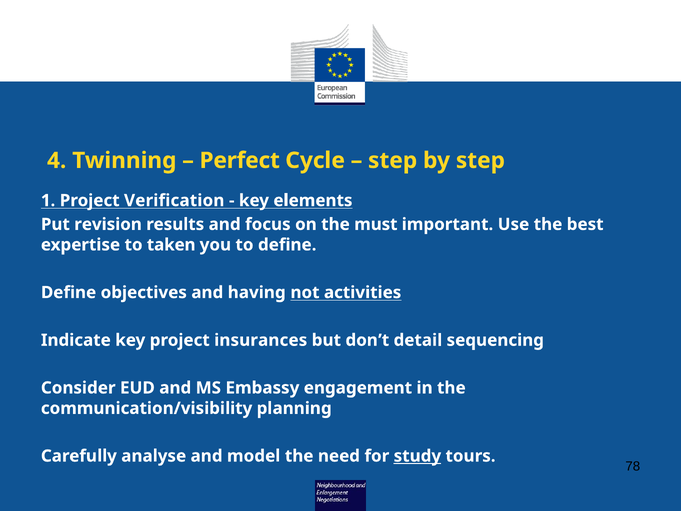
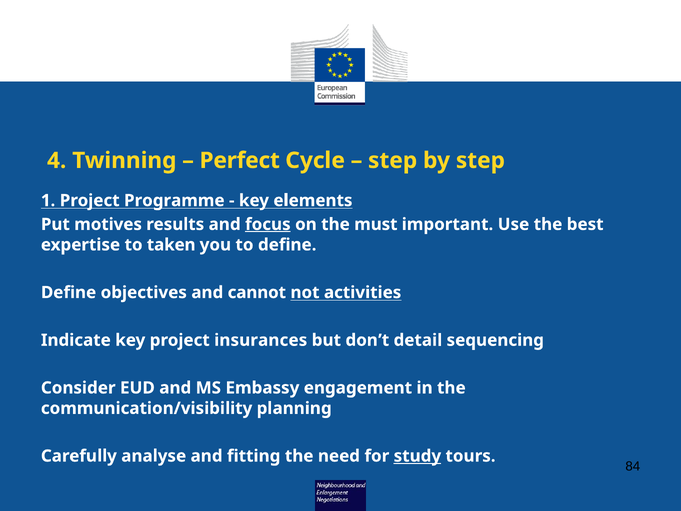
Verification: Verification -> Programme (174, 200)
revision: revision -> motives (108, 224)
focus underline: none -> present (268, 224)
having: having -> cannot (257, 292)
model: model -> fitting (254, 456)
78: 78 -> 84 (633, 466)
